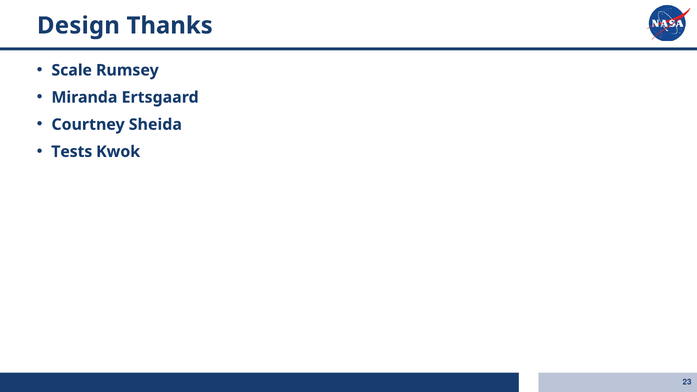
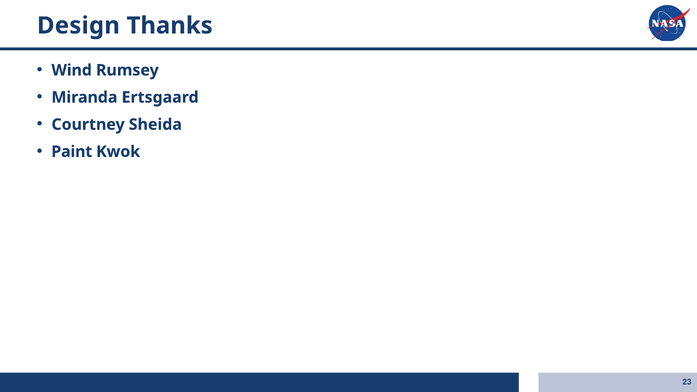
Scale: Scale -> Wind (72, 70)
Tests: Tests -> Paint (72, 152)
